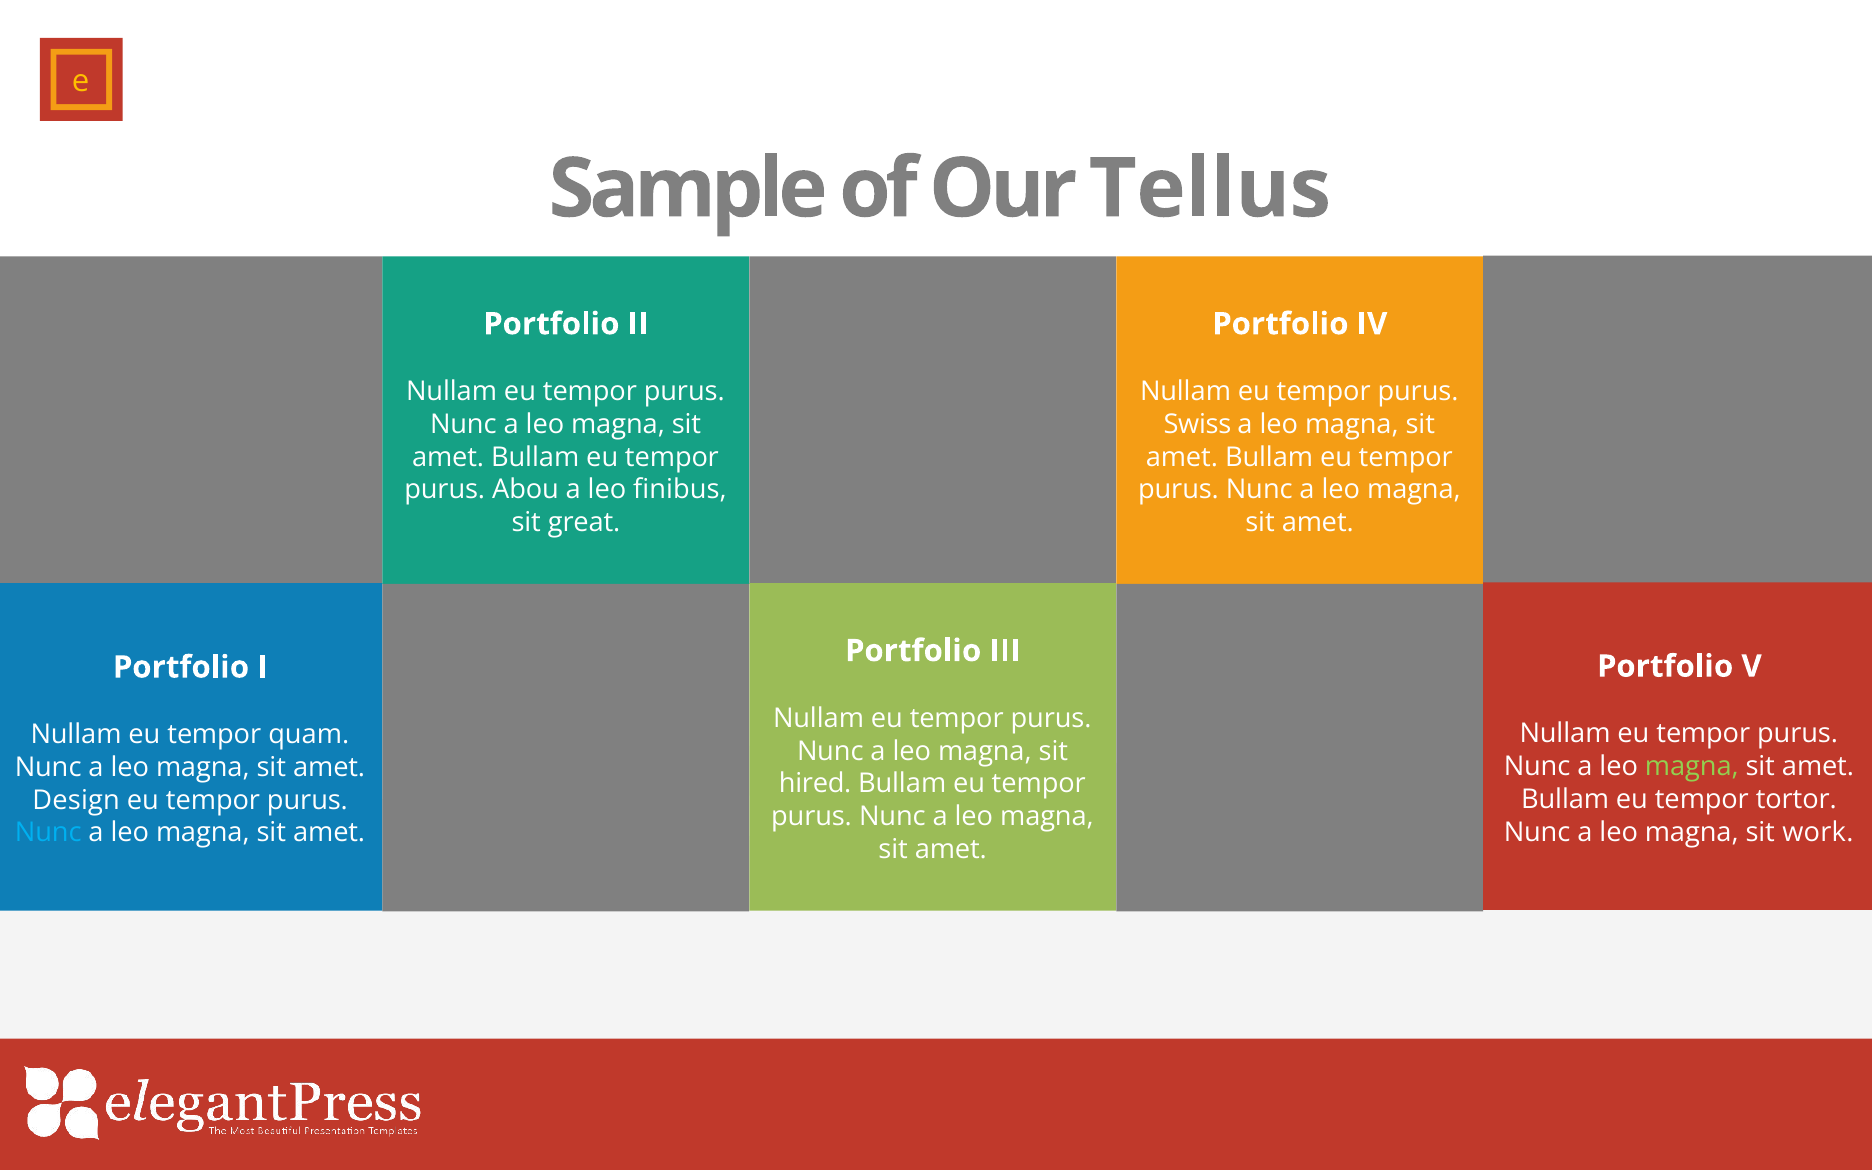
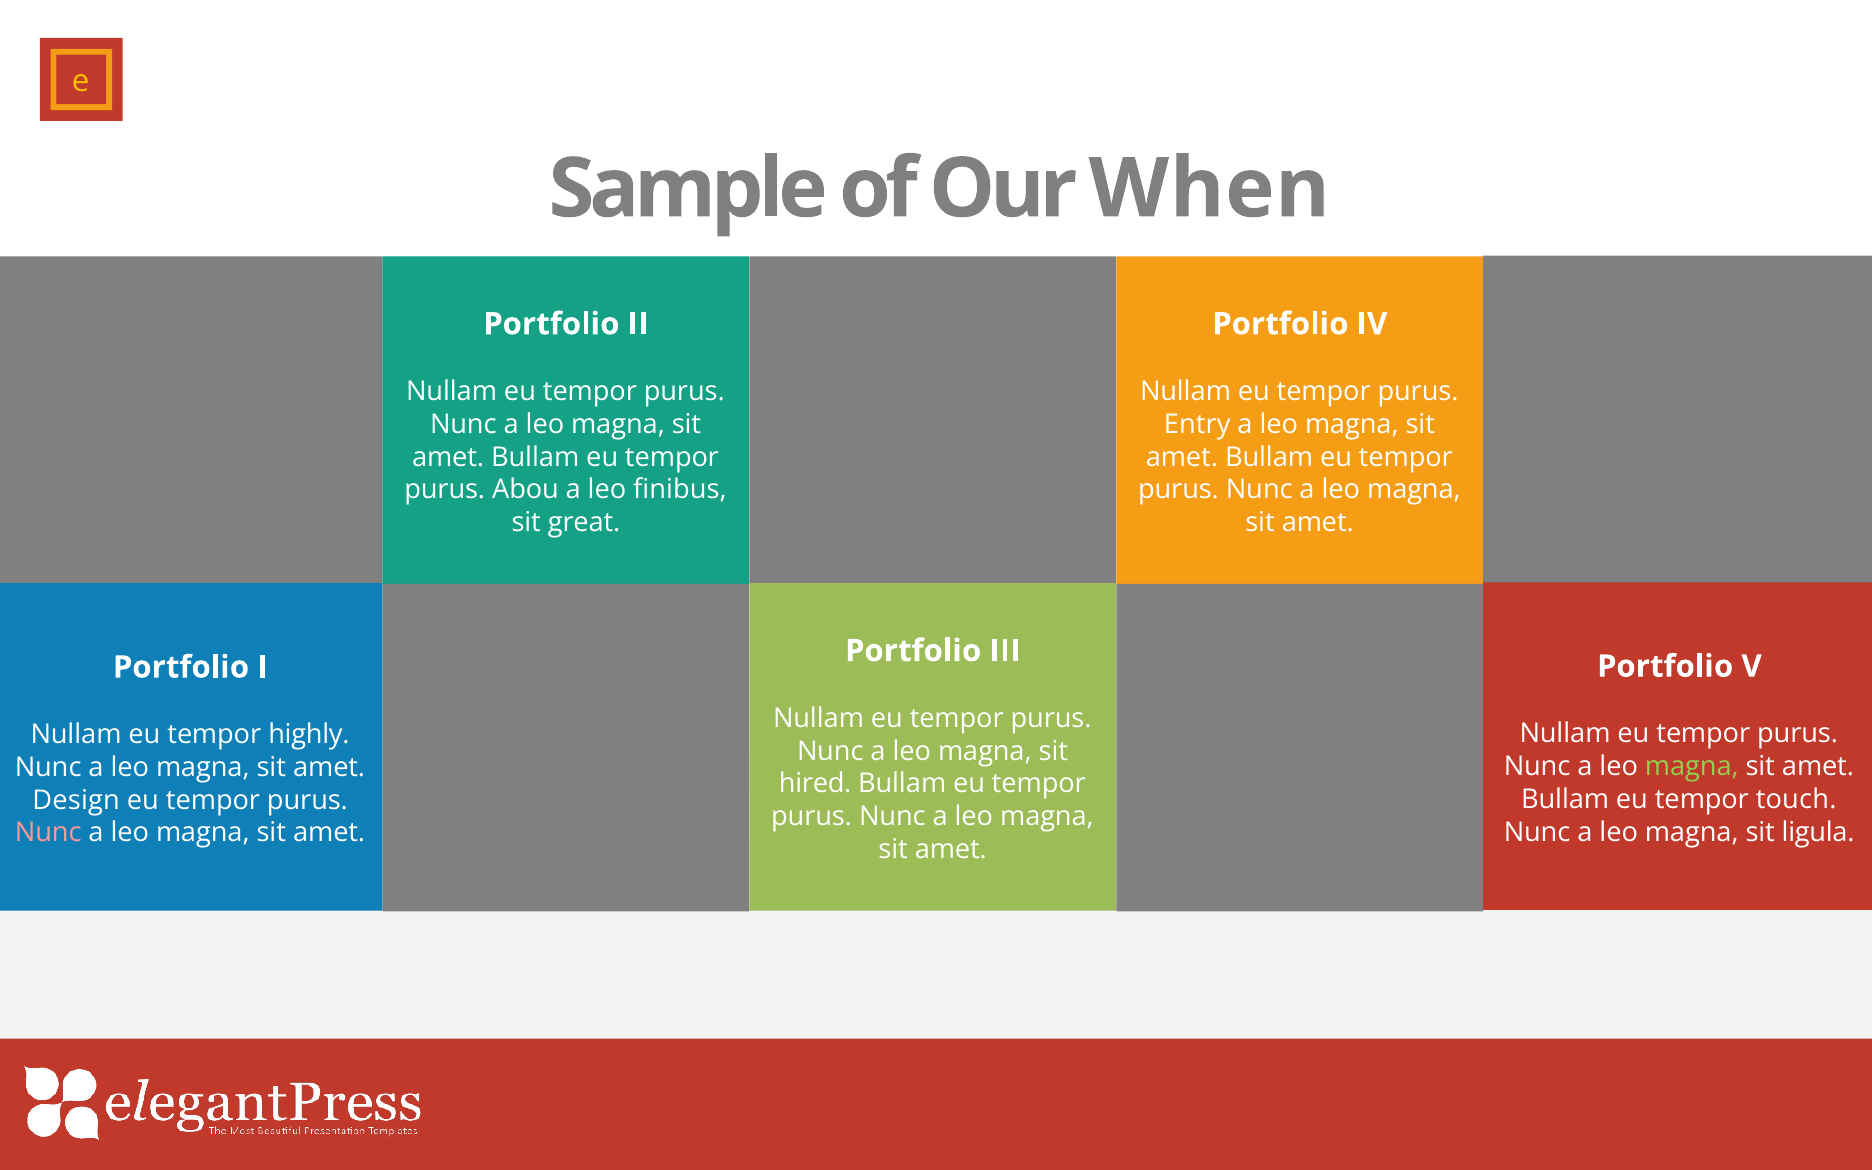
Tellus: Tellus -> When (1209, 189)
Swiss: Swiss -> Entry (1197, 424)
quam: quam -> highly (309, 735)
tortor: tortor -> touch (1796, 799)
work: work -> ligula (1818, 832)
Nunc colour: light blue -> pink (48, 833)
